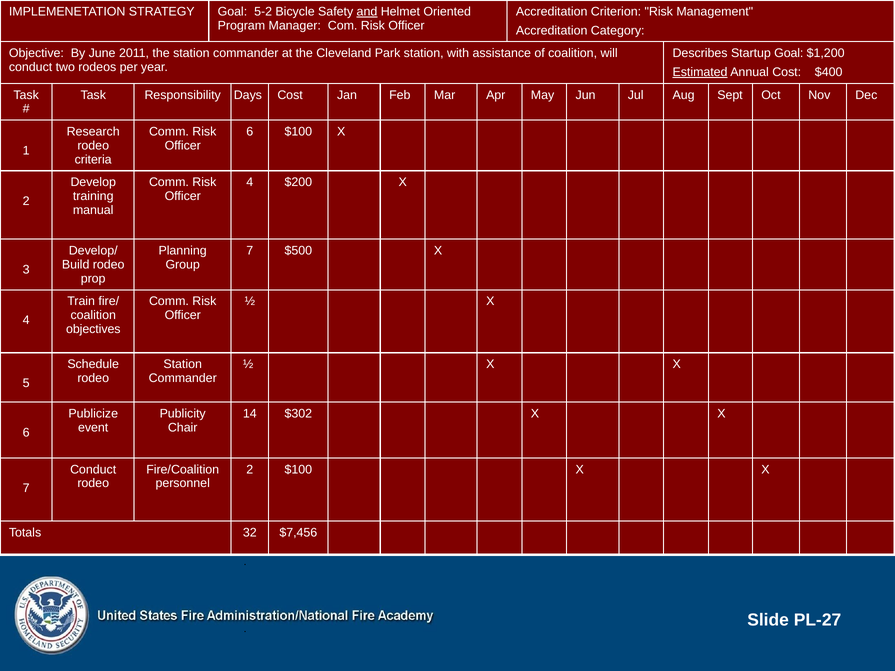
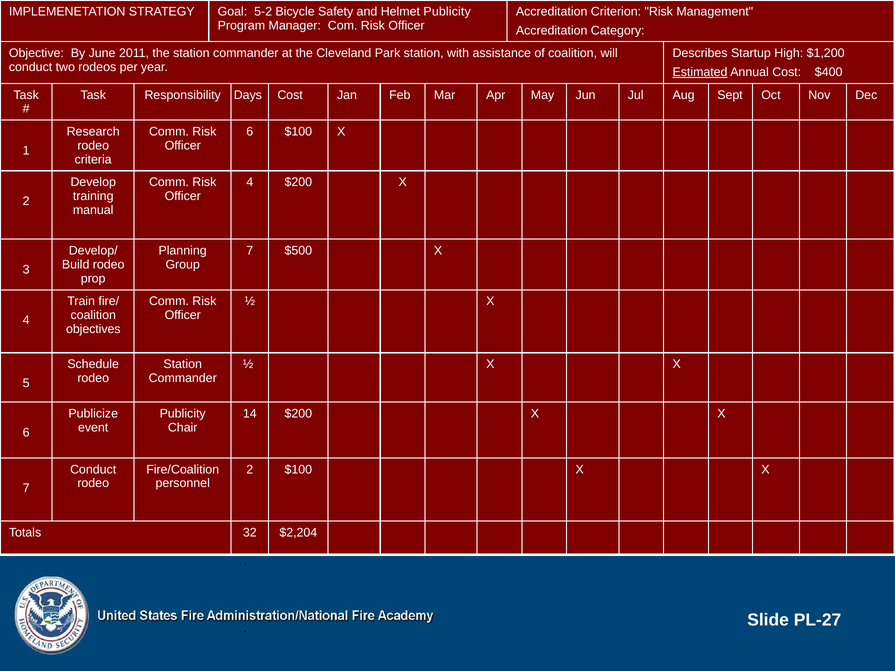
and underline: present -> none (367, 12)
Helmet Oriented: Oriented -> Publicity (447, 12)
Startup Goal: Goal -> High (789, 53)
14 $302: $302 -> $200 (298, 414)
$7,456: $7,456 -> $2,204 (298, 533)
